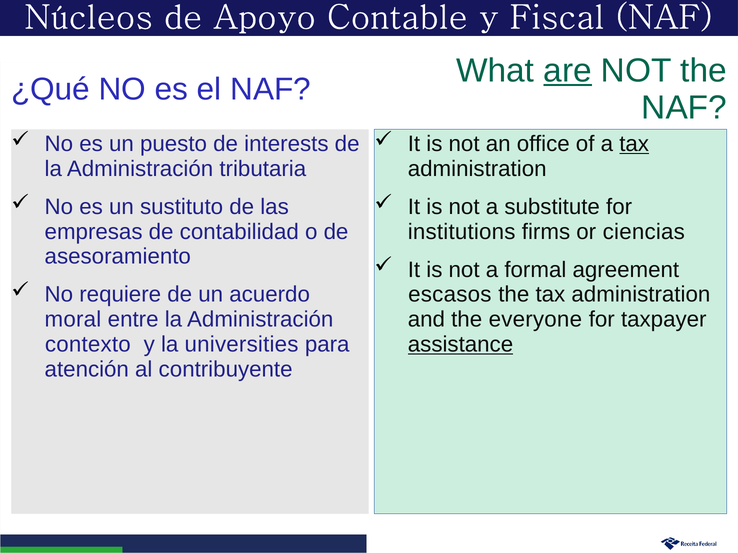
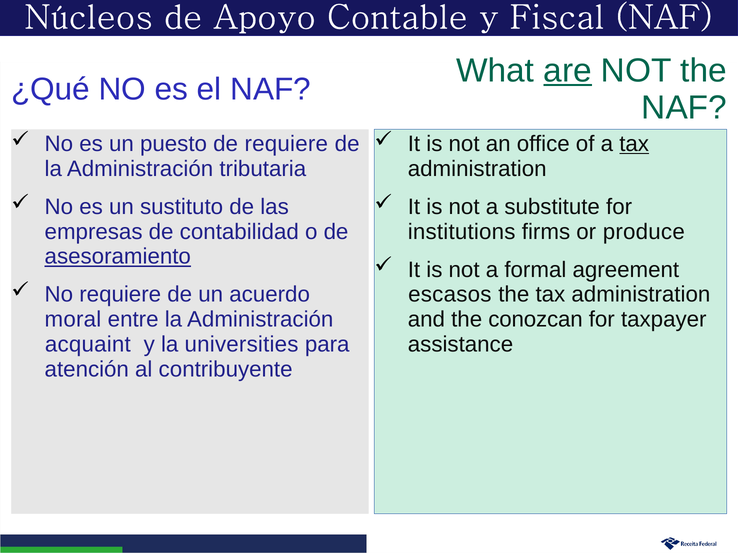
de interests: interests -> requiere (286, 144)
ciencias: ciencias -> produce (644, 232)
asesoramiento underline: none -> present (118, 257)
everyone: everyone -> conozcan (536, 320)
contexto: contexto -> acquaint (88, 345)
assistance underline: present -> none (461, 345)
